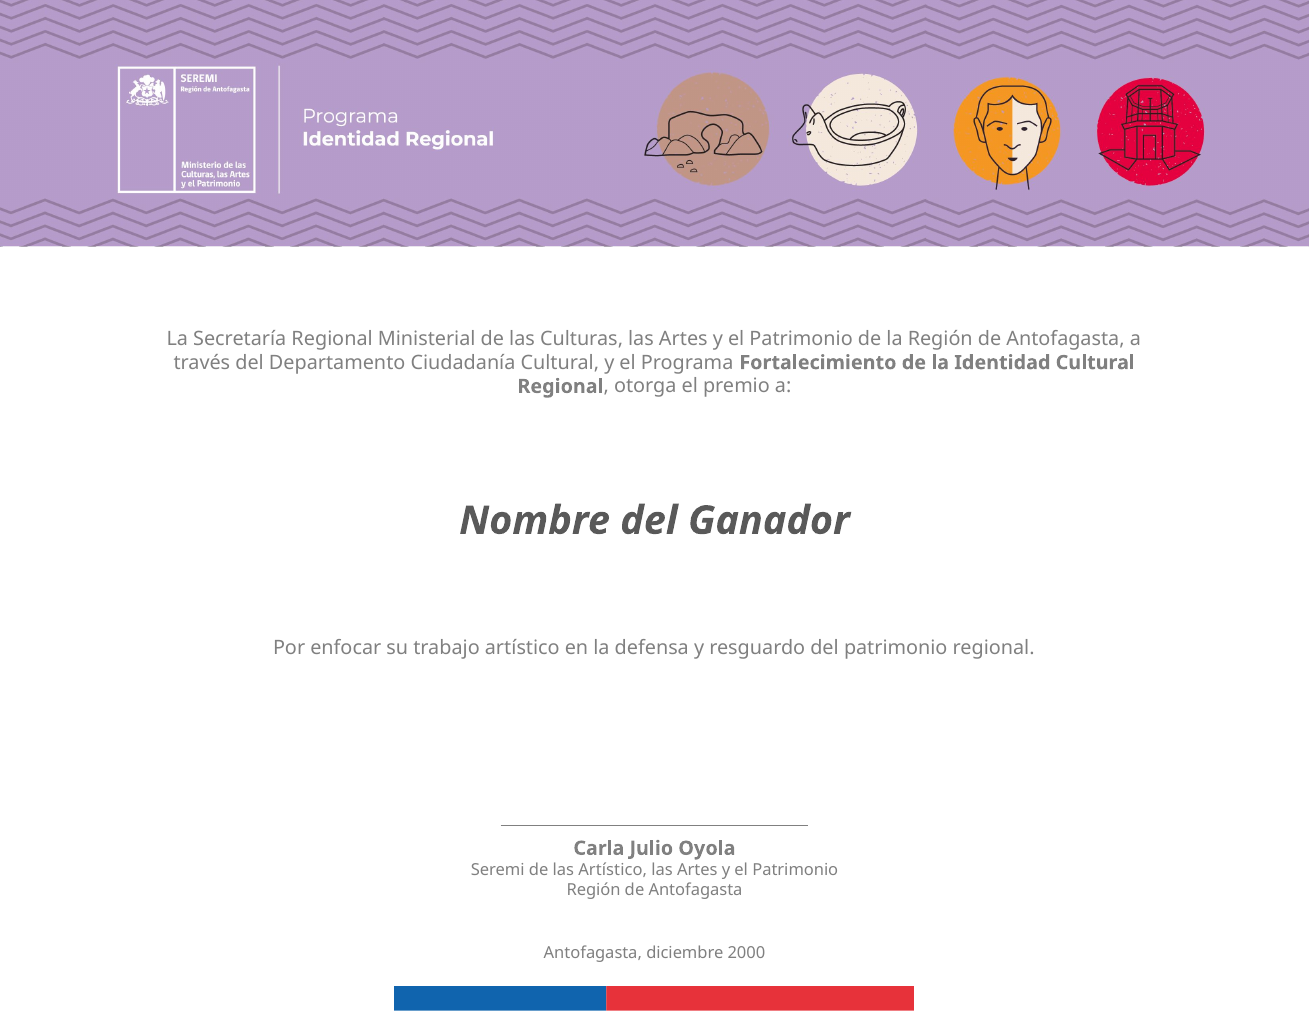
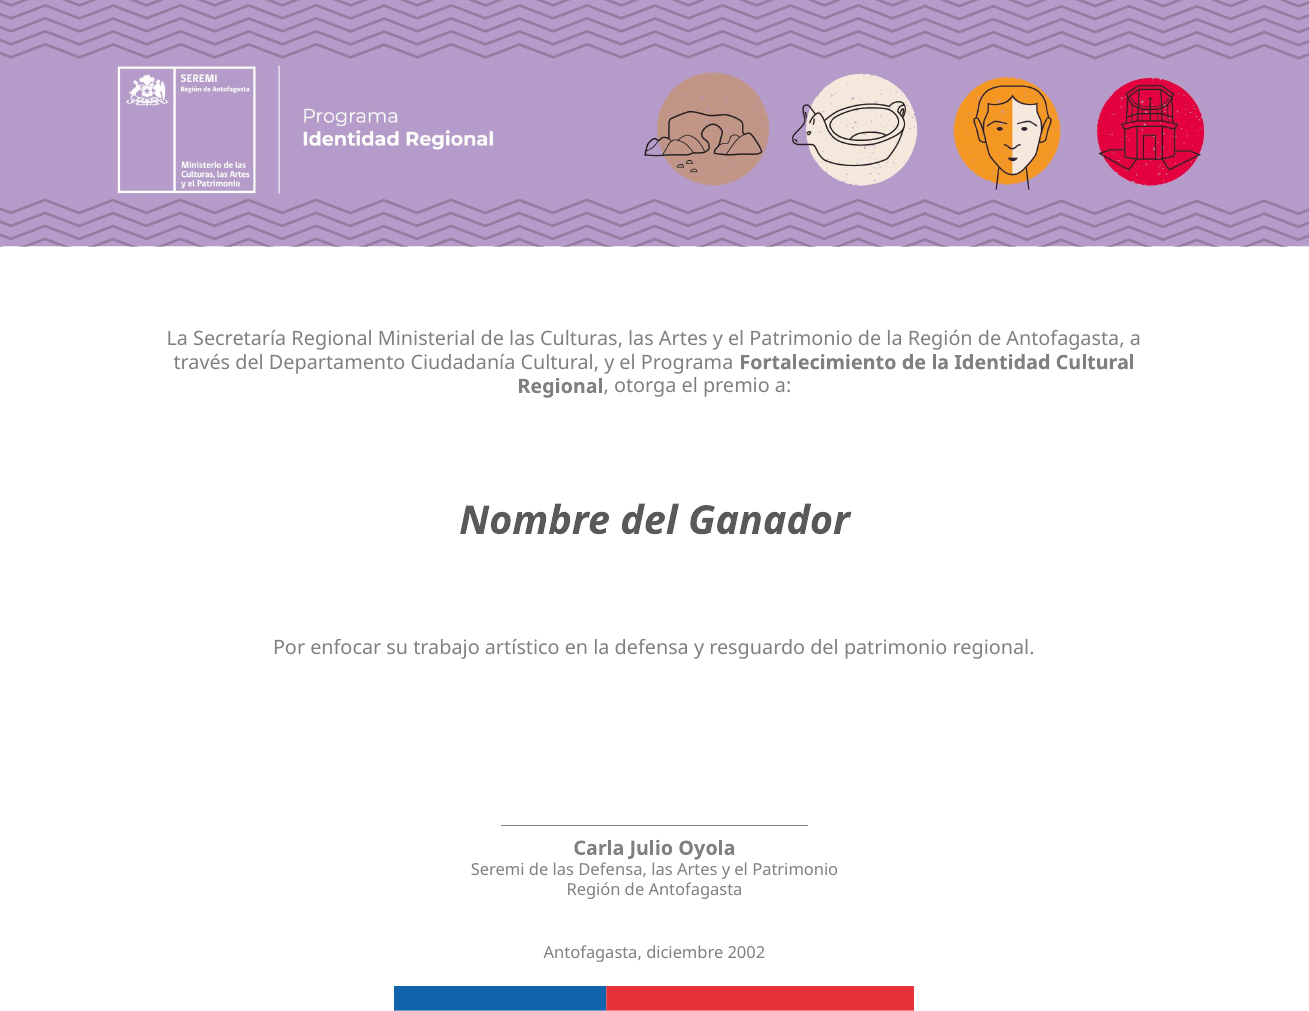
las Artístico: Artístico -> Defensa (613, 870)
2000: 2000 -> 2002 (746, 954)
